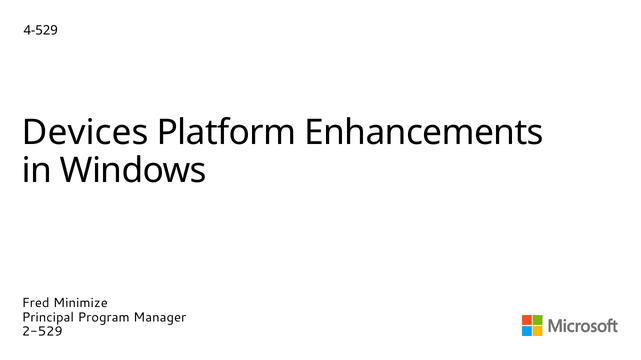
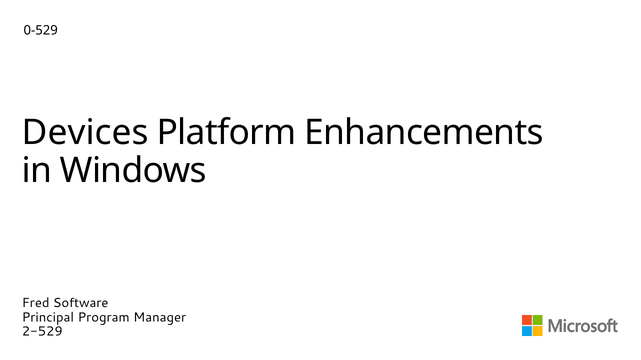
4-529: 4-529 -> 0-529 (41, 30)
Minimize: Minimize -> Software (81, 304)
